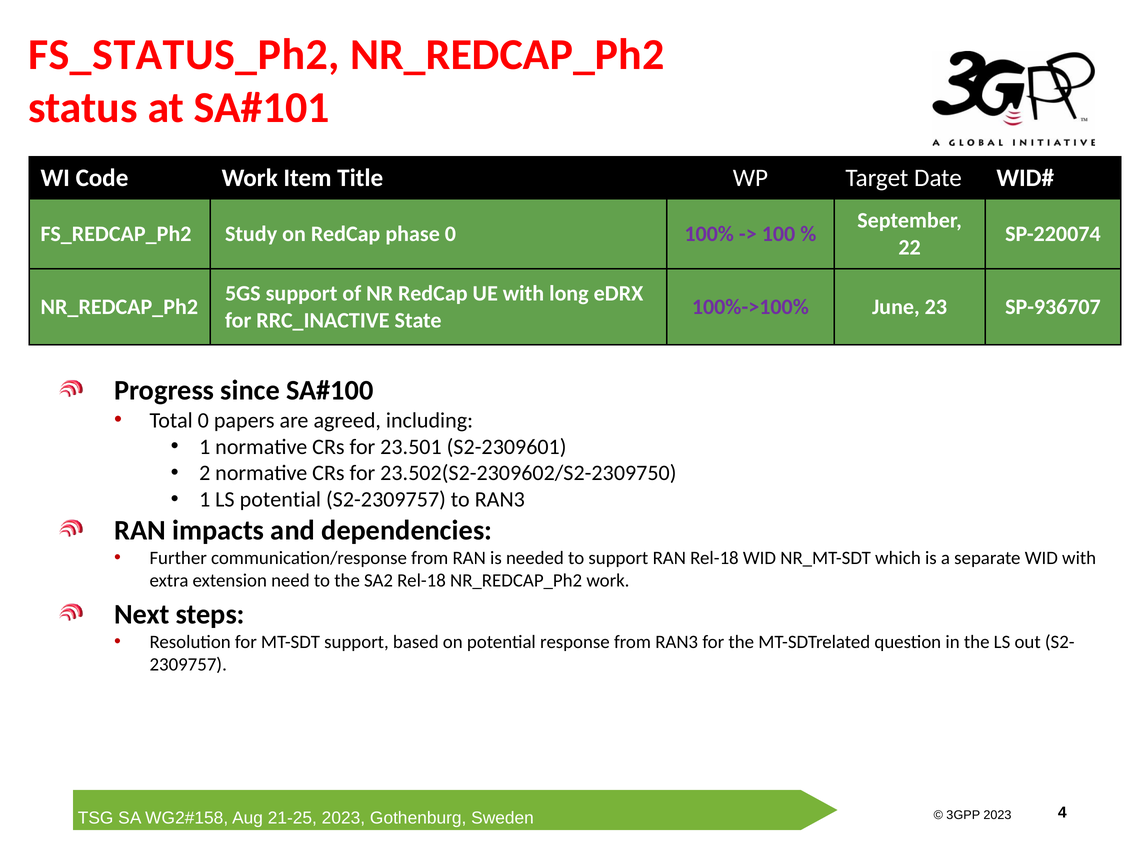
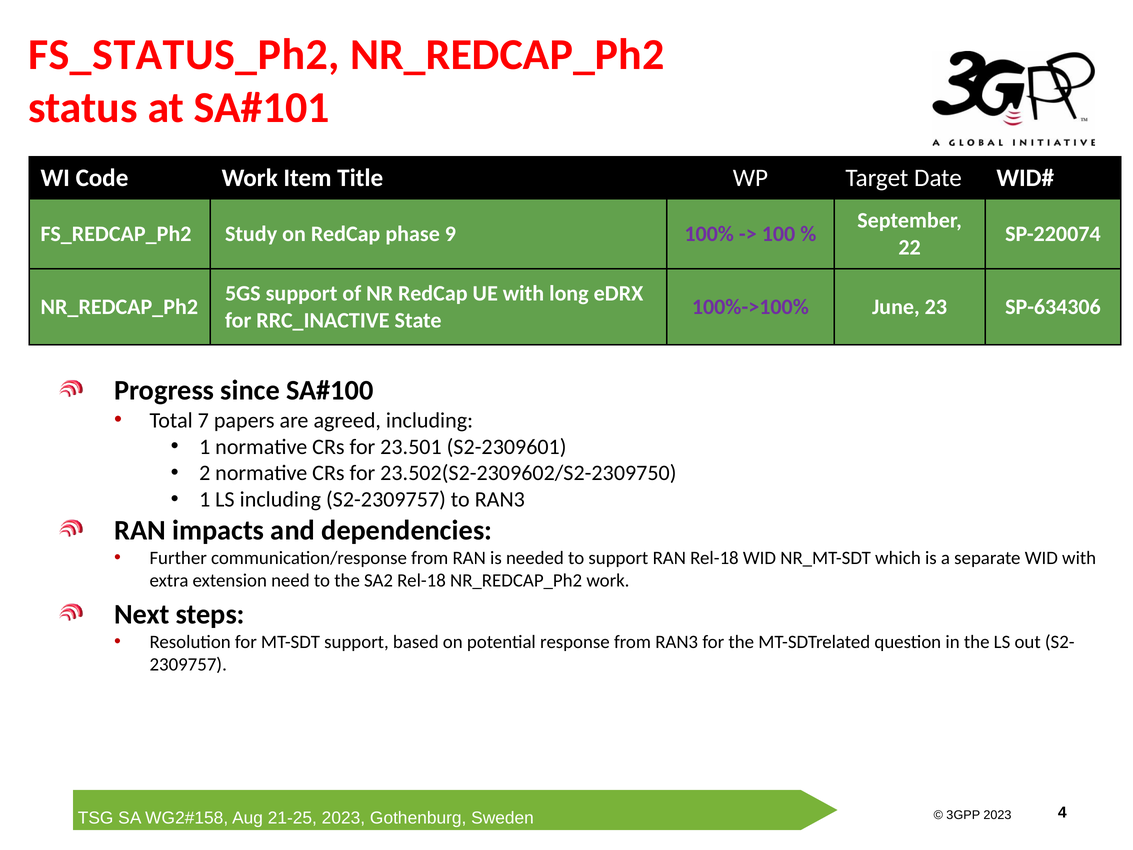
phase 0: 0 -> 9 (450, 234)
SP-936707: SP-936707 -> SP-634306 (1053, 307)
Total 0: 0 -> 7 (203, 420)
LS potential: potential -> including (280, 500)
